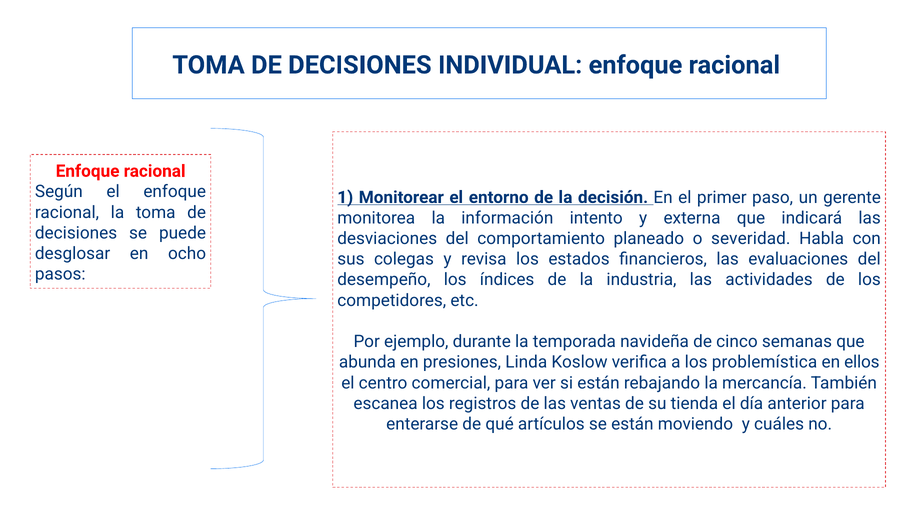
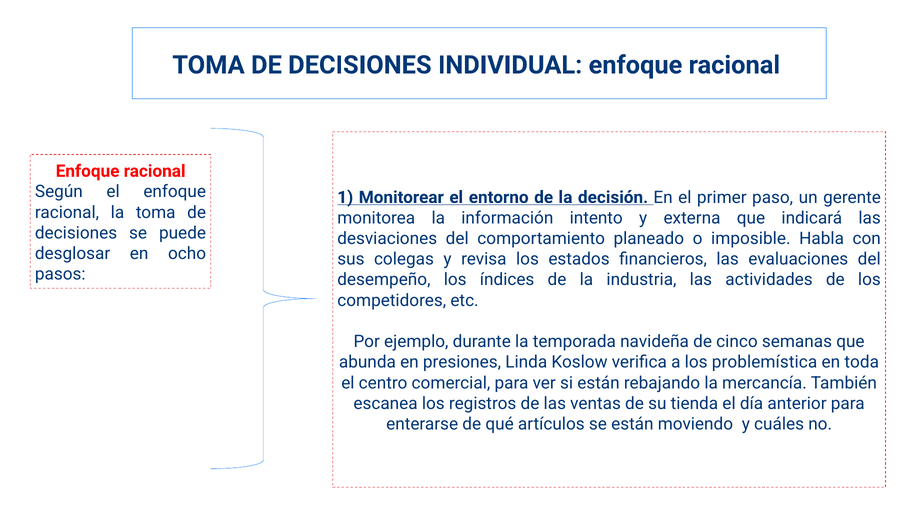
severidad: severidad -> imposible (751, 239)
ellos: ellos -> toda (862, 362)
